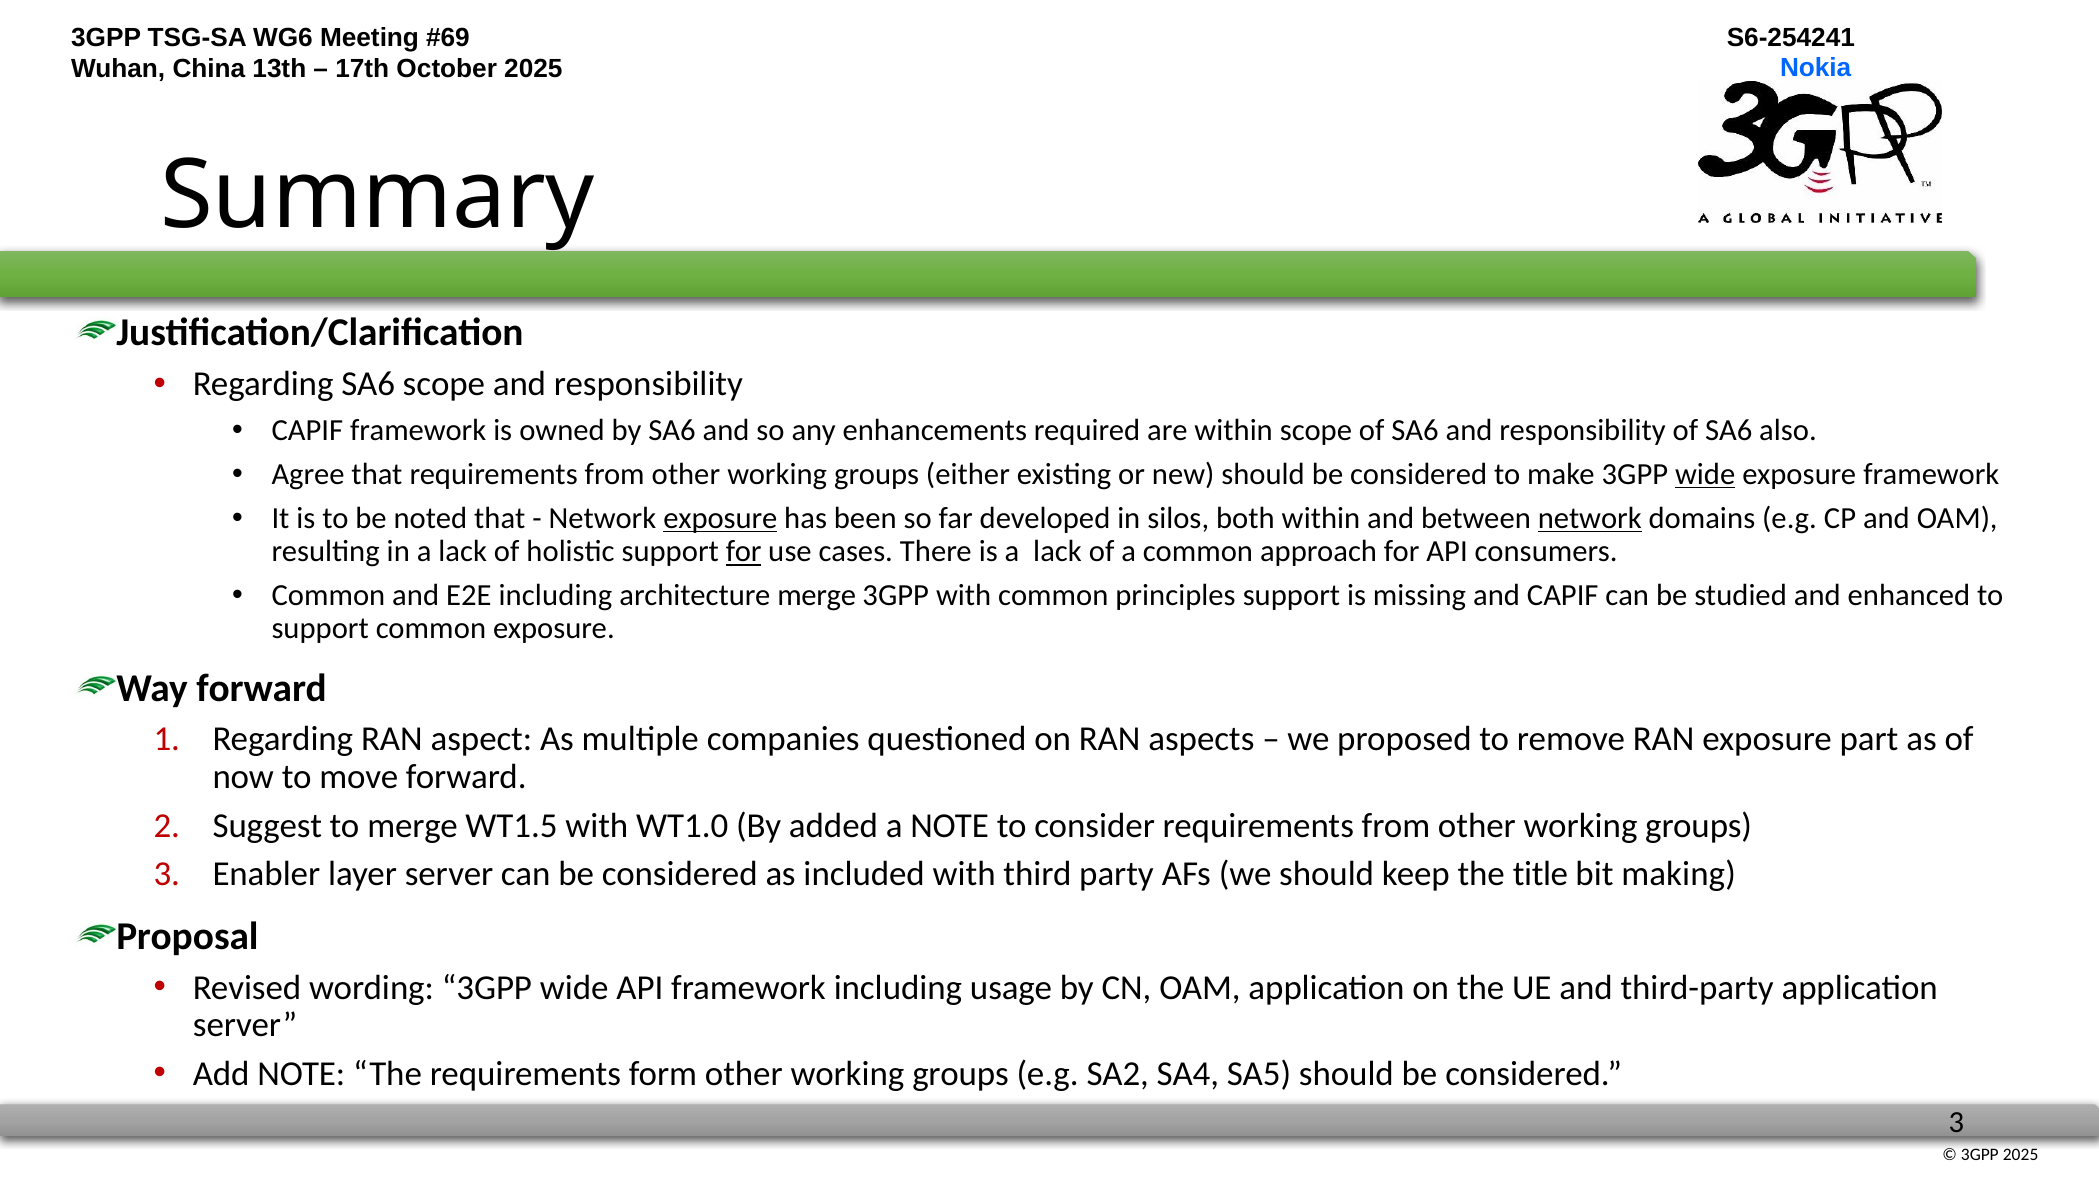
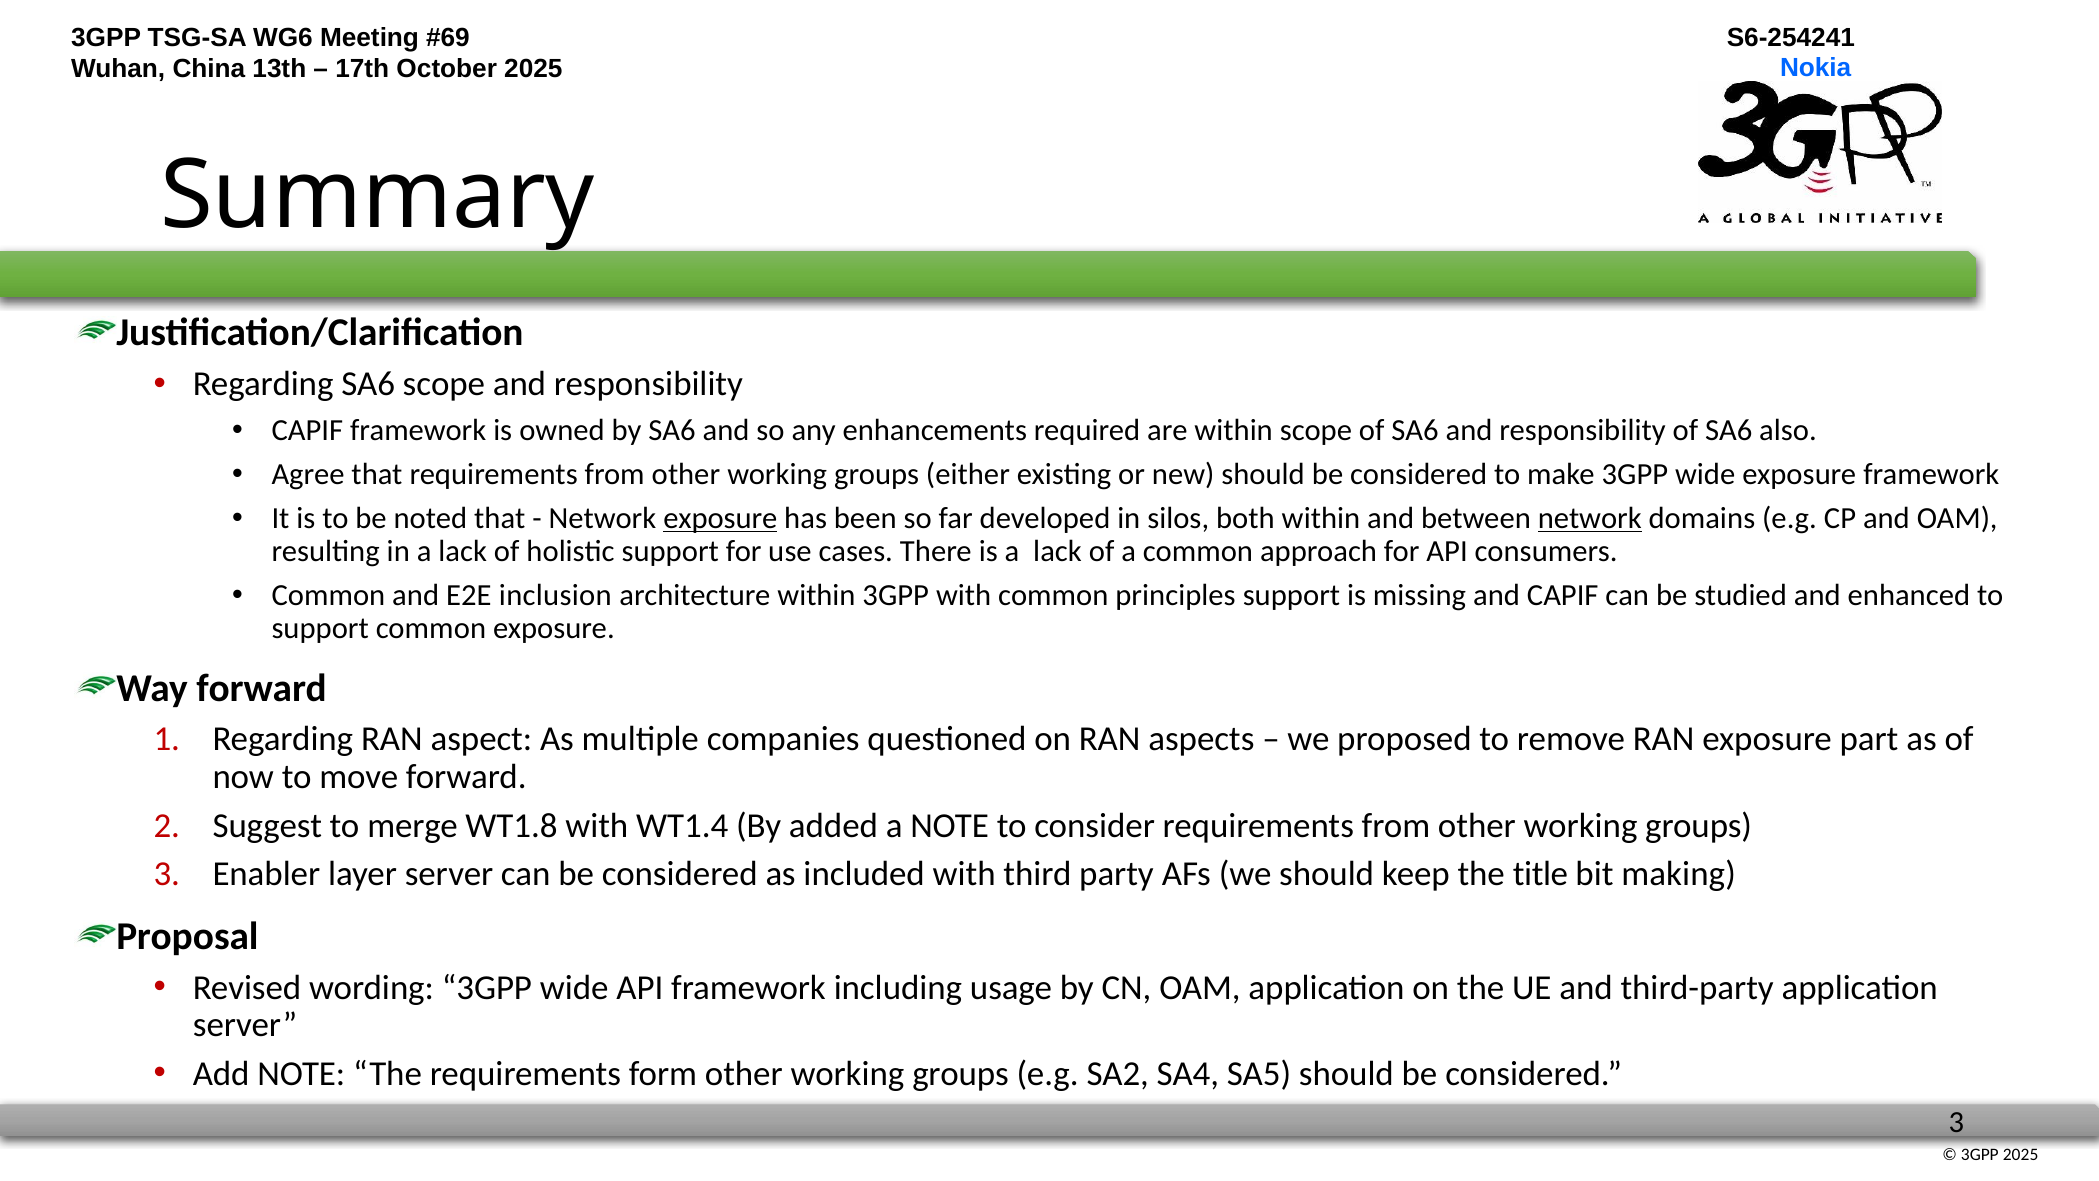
wide underline: present -> none (1705, 474)
for underline: present -> none (744, 551)
E2E including: including -> inclusion (555, 595)
architecture merge: merge -> within (816, 595)
WT1.5: WT1.5 -> WT1.8 (511, 826)
WT1.0: WT1.0 -> WT1.4 (682, 826)
